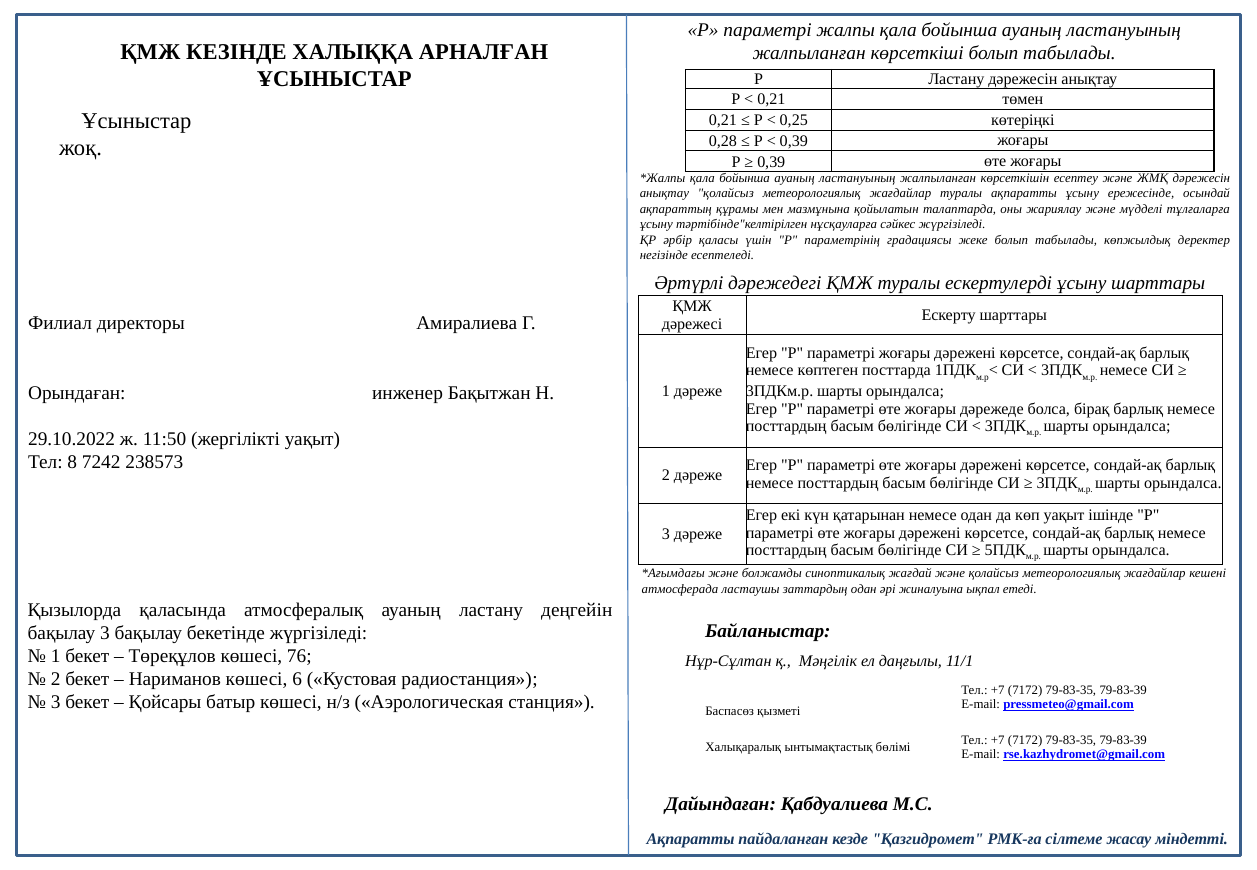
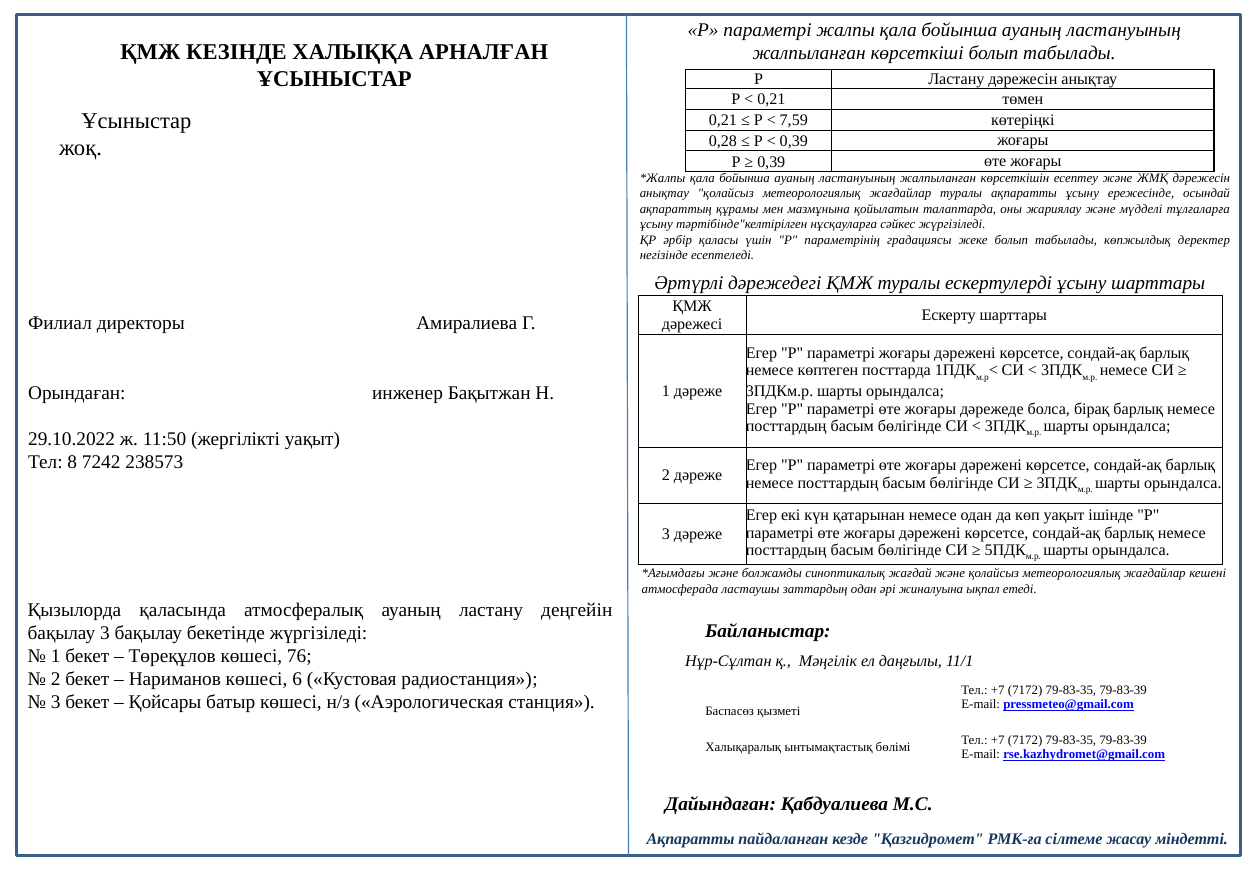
0,25: 0,25 -> 7,59 (794, 120)
